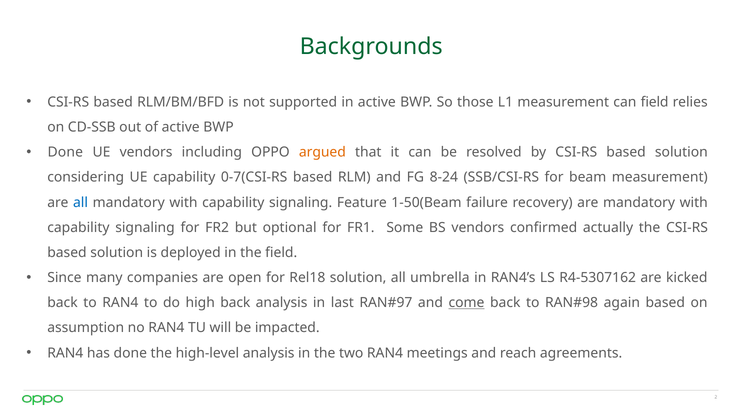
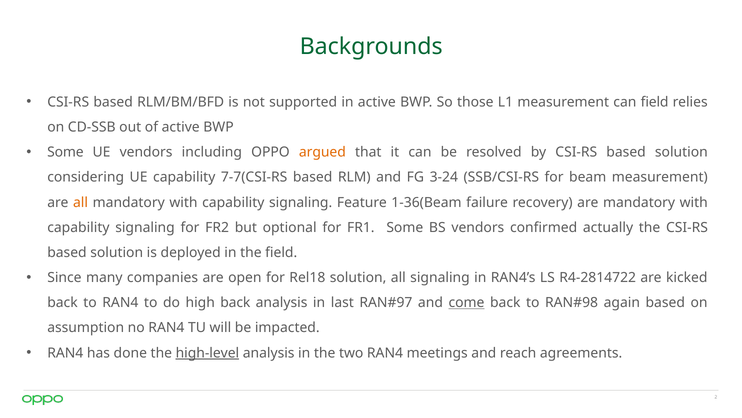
Done: Done -> Some (65, 152)
0-7(CSI-RS: 0-7(CSI-RS -> 7-7(CSI-RS (254, 177)
8-24: 8-24 -> 3-24 (444, 177)
all colour: blue -> orange (81, 202)
1-50(Beam: 1-50(Beam -> 1-36(Beam (426, 202)
all umbrella: umbrella -> signaling (440, 277)
R4-5307162: R4-5307162 -> R4-2814722 (598, 277)
high-level underline: none -> present (207, 352)
